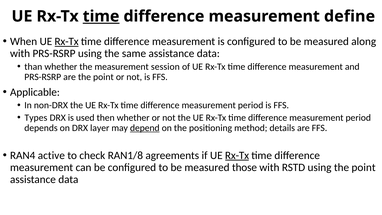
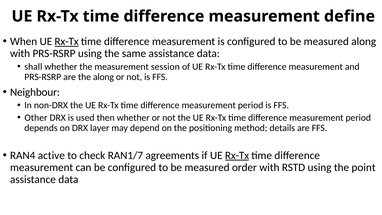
time underline: present -> none (101, 16)
than: than -> shall (33, 67)
are the point: point -> along (103, 77)
Applicable: Applicable -> Neighbour (35, 92)
Types: Types -> Other (36, 118)
depend underline: present -> none (145, 128)
RAN1/8: RAN1/8 -> RAN1/7 (125, 155)
those: those -> order (244, 167)
